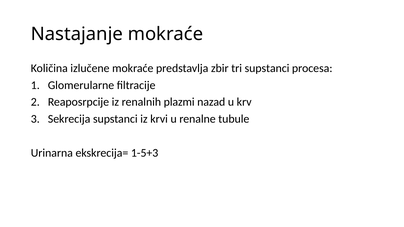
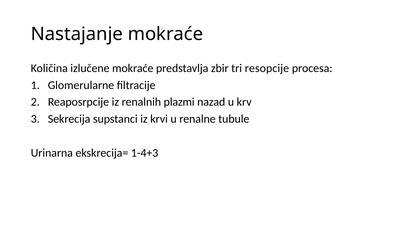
tri supstanci: supstanci -> resopcije (267, 68)
1-5+3: 1-5+3 -> 1-4+3 (145, 153)
